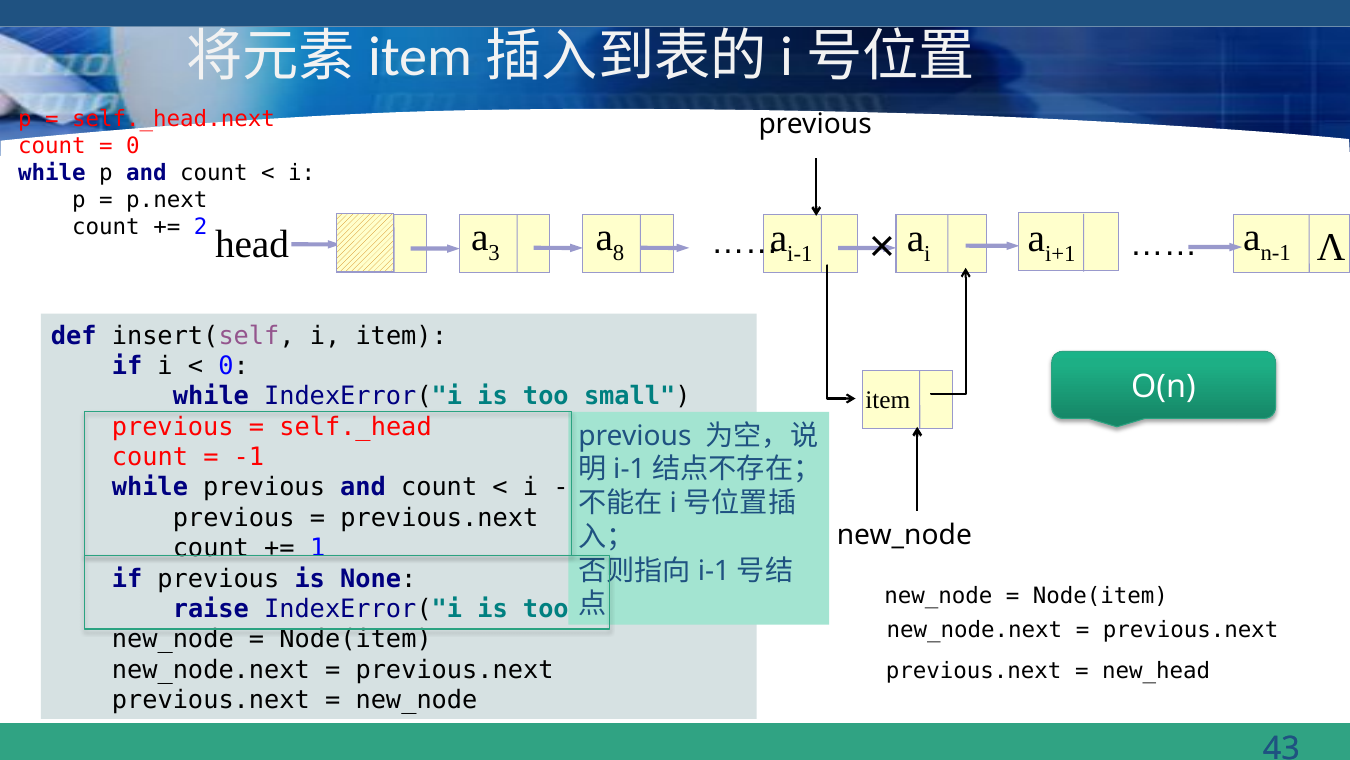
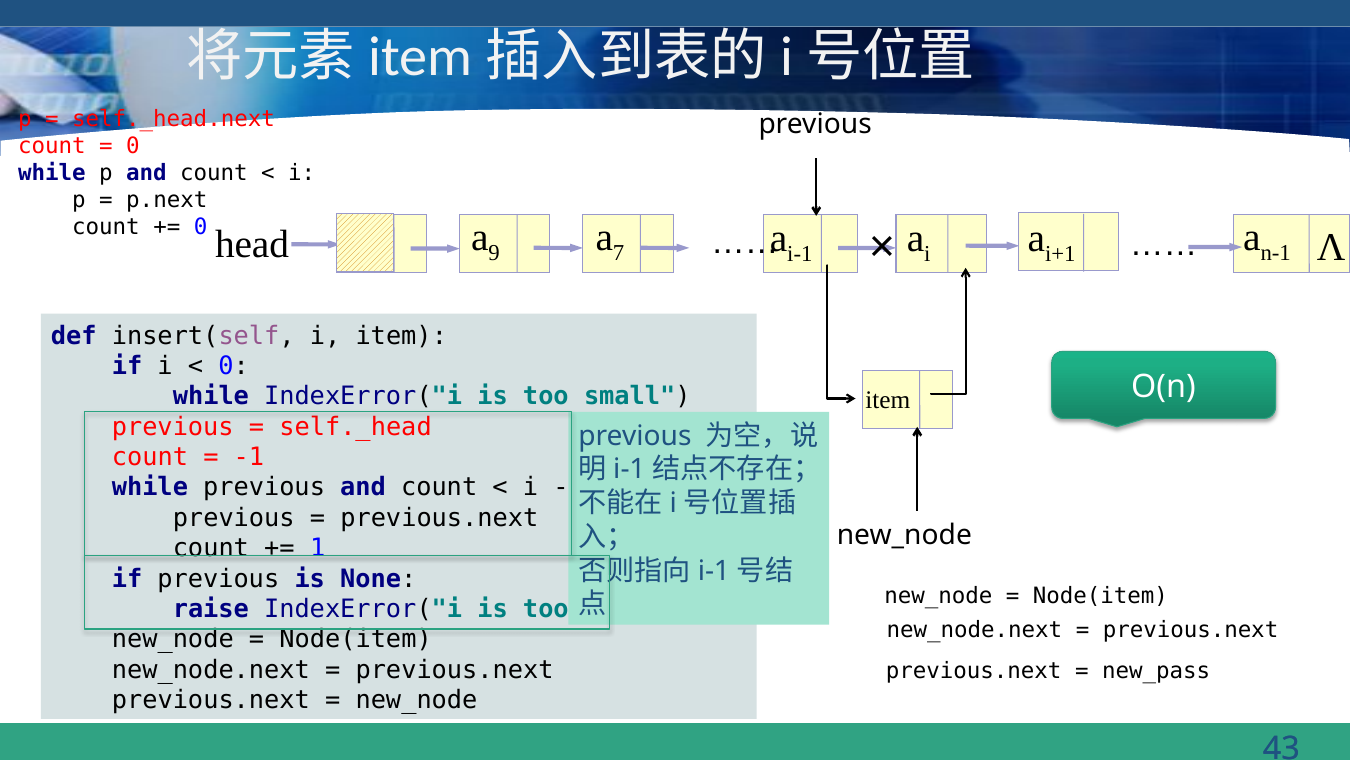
2: 2 -> 0 (201, 226)
3: 3 -> 9 (494, 253)
8: 8 -> 7 (619, 253)
new_head: new_head -> new_pass (1156, 671)
